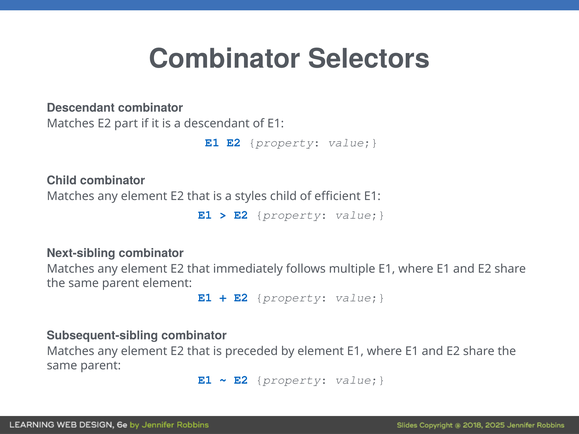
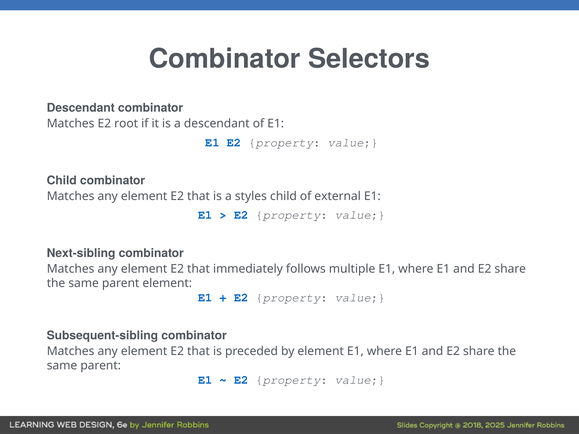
part: part -> root (126, 124)
efficient: efficient -> external (338, 196)
